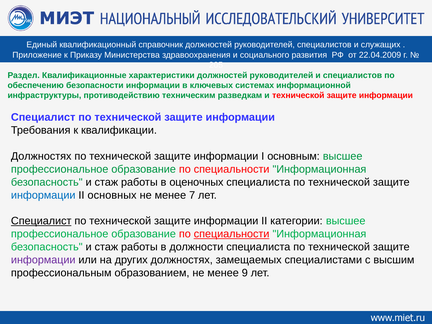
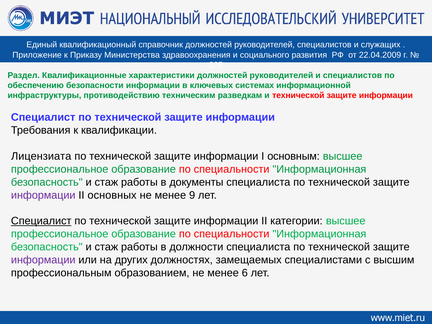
Должностях: Должностях -> Лицензиата (41, 156)
оценочных: оценочных -> документы (196, 182)
информации colour: blue -> purple (43, 195)
7: 7 -> 9 (192, 195)
специальности underline: present -> none (232, 234)
9: 9 -> 6 (245, 273)
